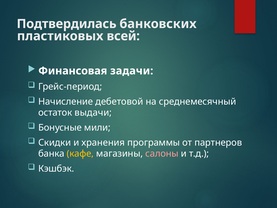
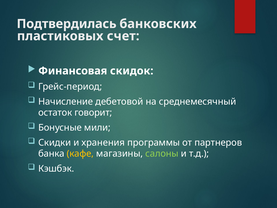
всей: всей -> счет (123, 36)
задачи: задачи -> скидок (132, 71)
выдачи: выдачи -> говорит (93, 113)
салоны colour: pink -> light green (162, 153)
